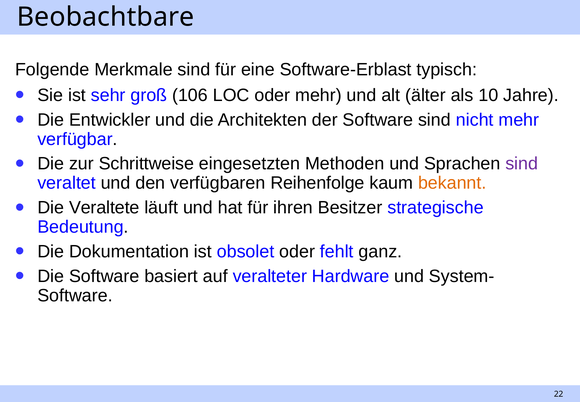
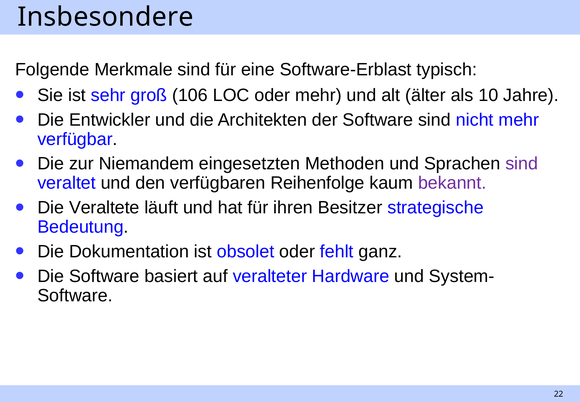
Beobachtbare: Beobachtbare -> Insbesondere (105, 17)
Schrittweise: Schrittweise -> Niemandem (146, 164)
bekannt colour: orange -> purple (452, 183)
